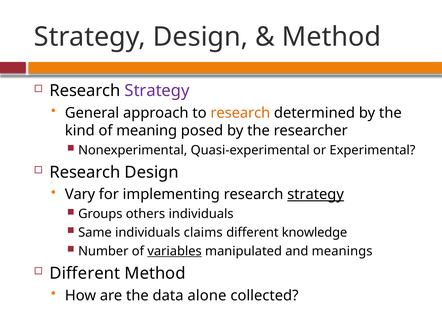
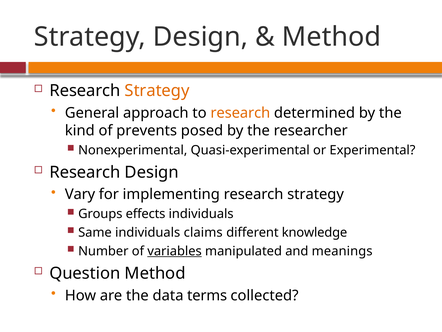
Strategy colour: purple -> orange (157, 91)
meaning: meaning -> prevents (147, 130)
strategy underline: present -> none (316, 194)
others: others -> effects (146, 214)
Different: Different -> Question (85, 273)
alone: alone -> terms (207, 295)
